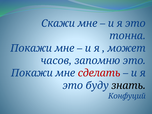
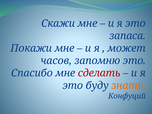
тонна: тонна -> запаса (128, 36)
Покажи: Покажи -> Спасибо (32, 73)
знать colour: black -> orange (129, 85)
